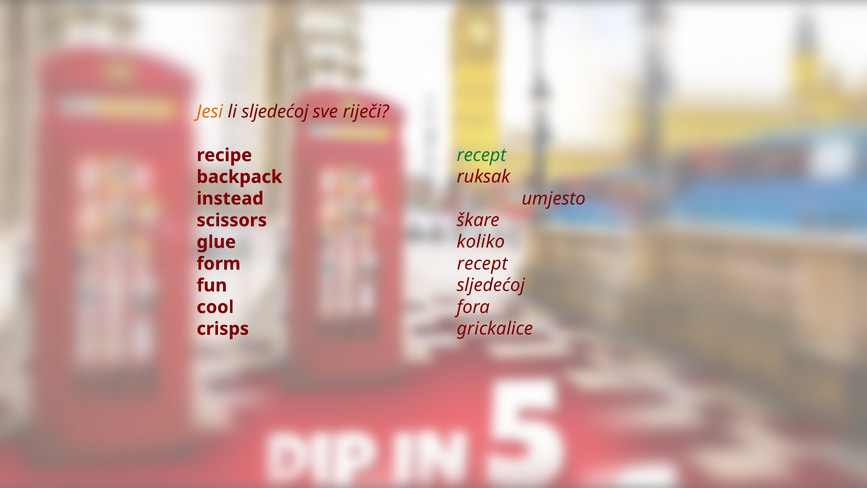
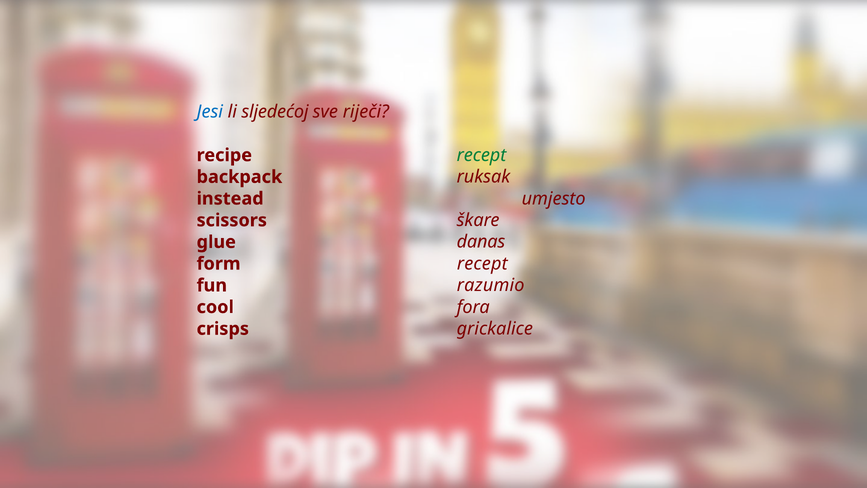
Jesi colour: orange -> blue (210, 112)
koliko: koliko -> danas (481, 242)
fun sljedećoj: sljedećoj -> razumio (491, 285)
